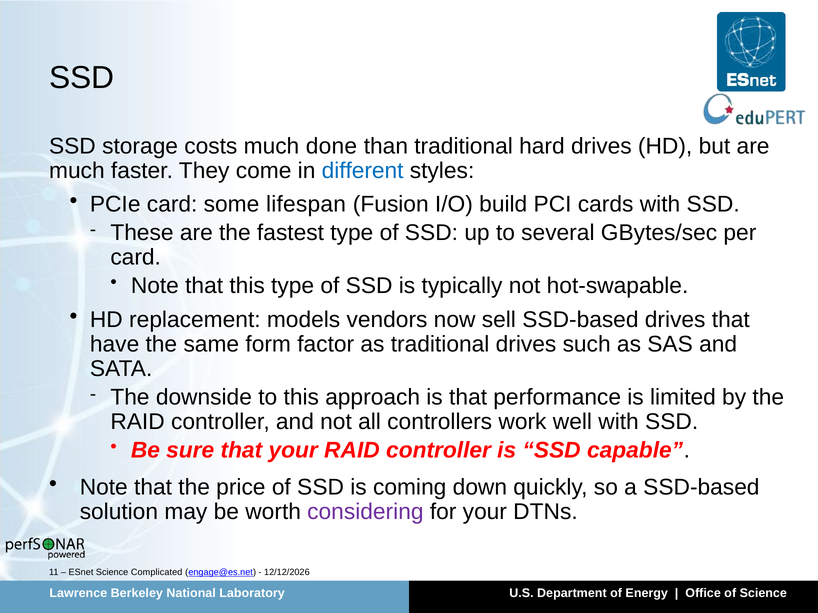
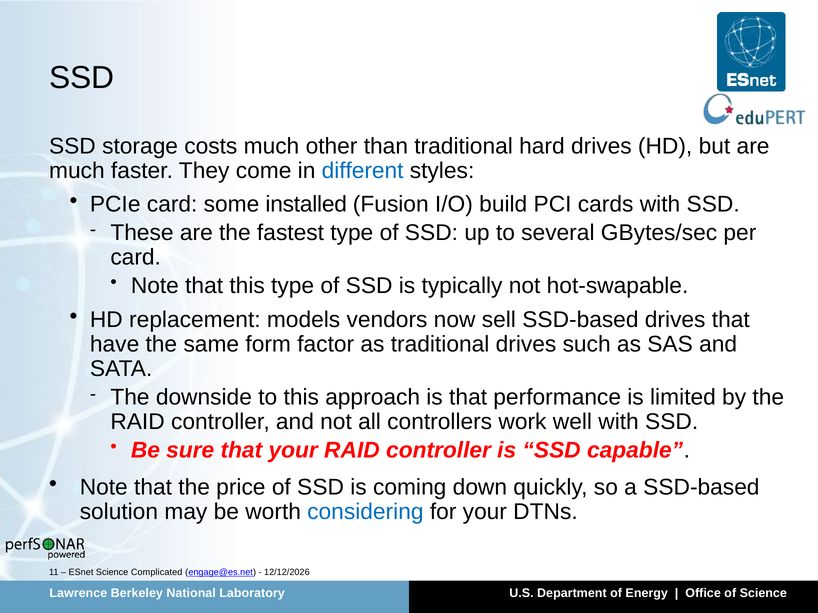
done: done -> other (332, 146)
lifespan: lifespan -> installed (306, 204)
considering colour: purple -> blue (365, 512)
